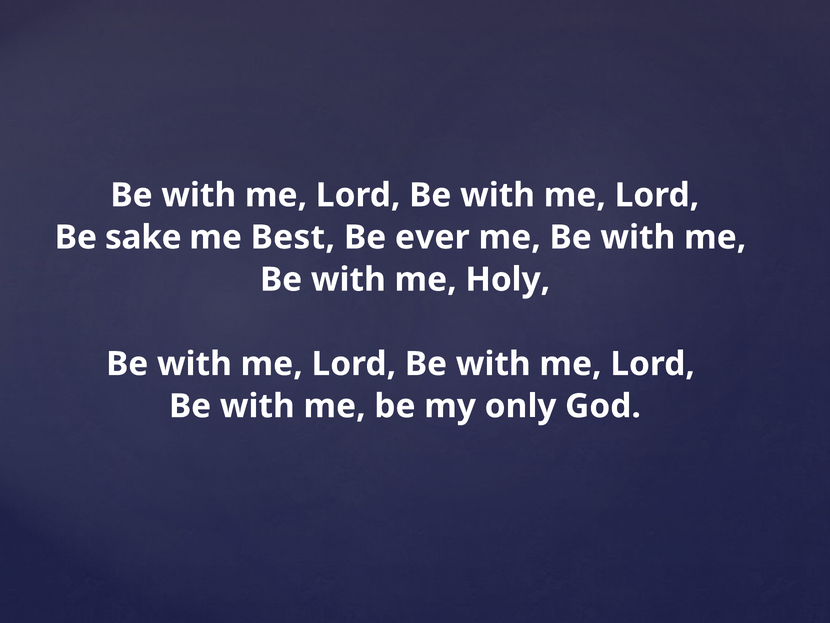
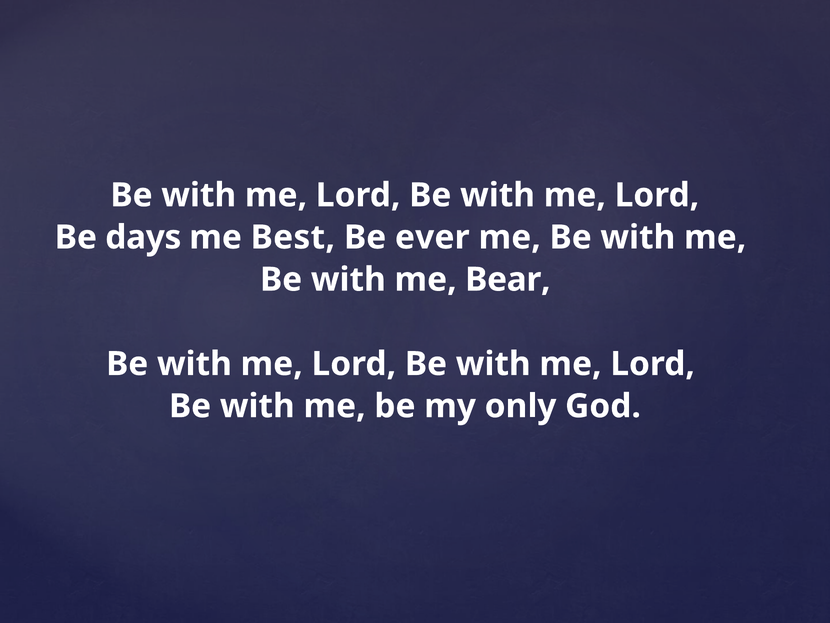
sake: sake -> days (143, 237)
Holy: Holy -> Bear (508, 279)
